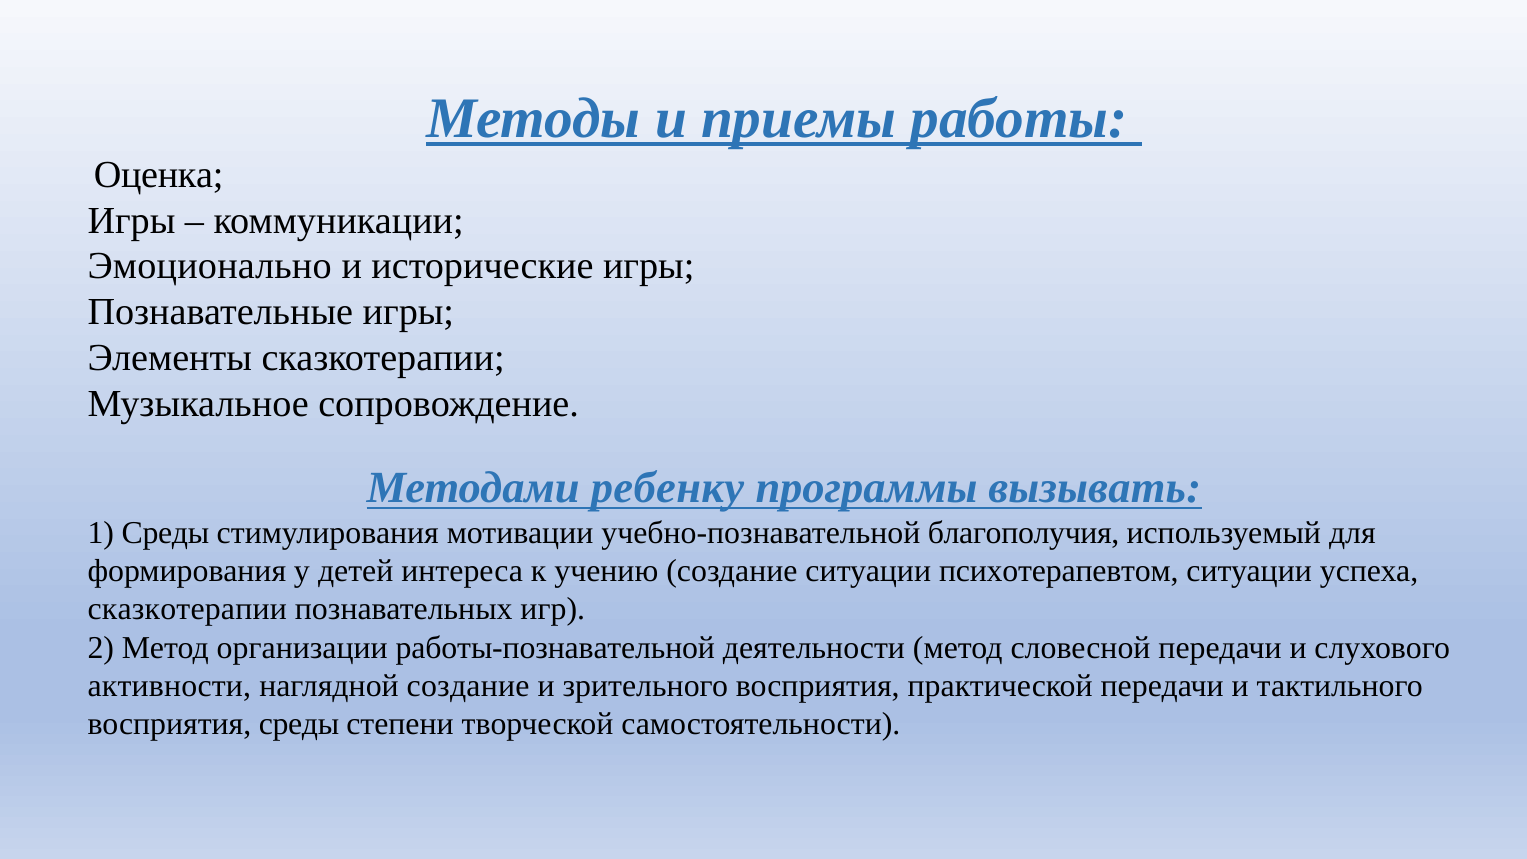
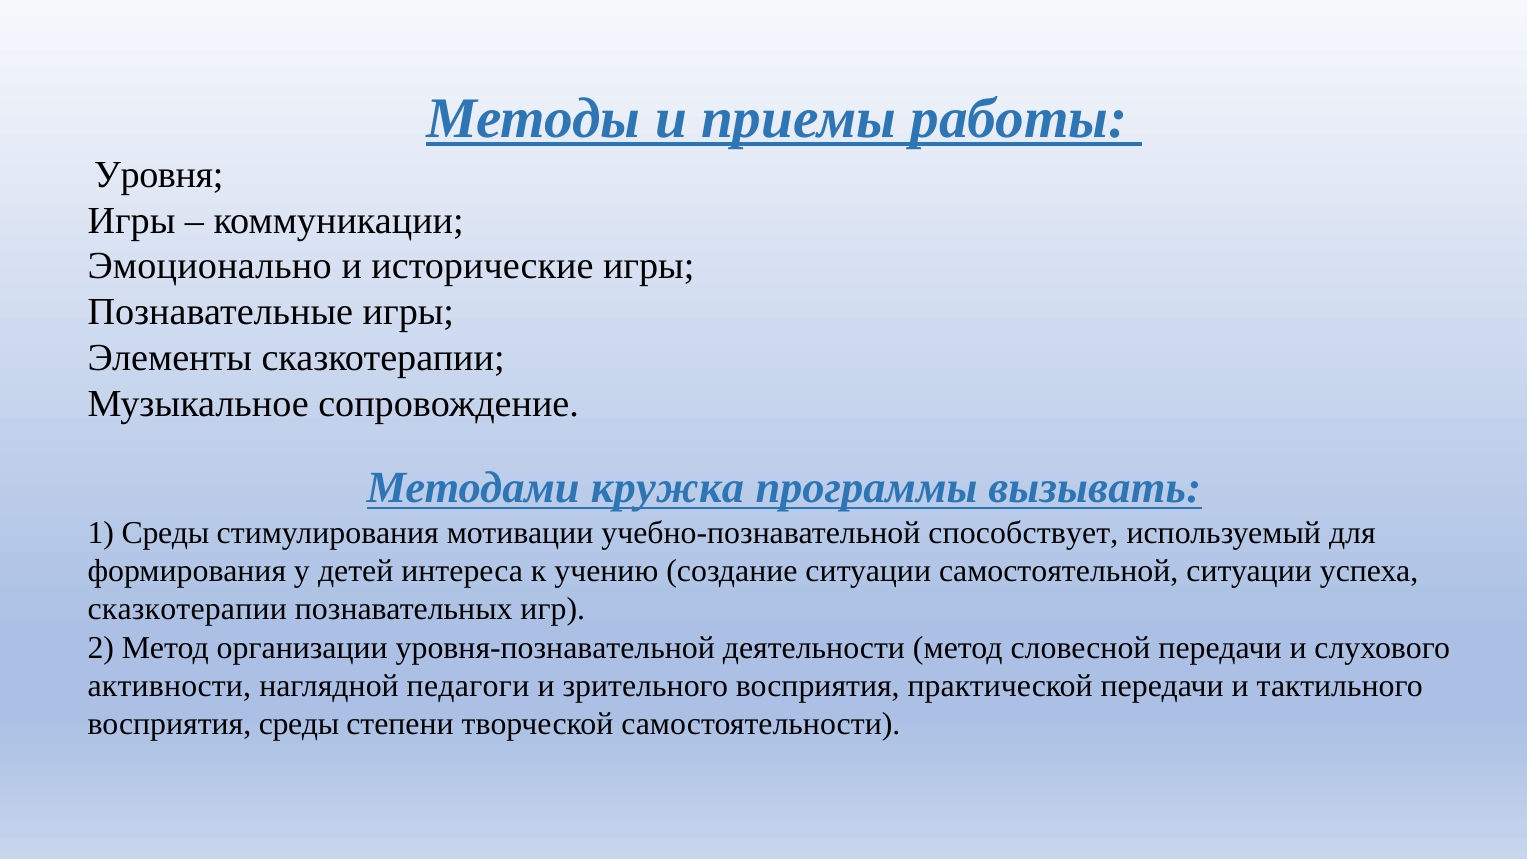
Оценка: Оценка -> Уровня (159, 175)
ребенку: ребенку -> кружка (667, 488)
благополучия: благополучия -> способствует (1023, 533)
психотерапевтом: психотерапевтом -> самостоятельной (1059, 571)
работы-познавательной: работы-познавательной -> уровня-познавательной (555, 648)
наглядной создание: создание -> педагоги (468, 686)
